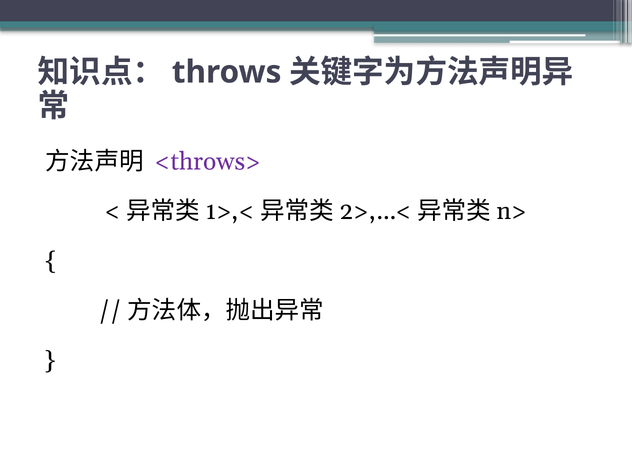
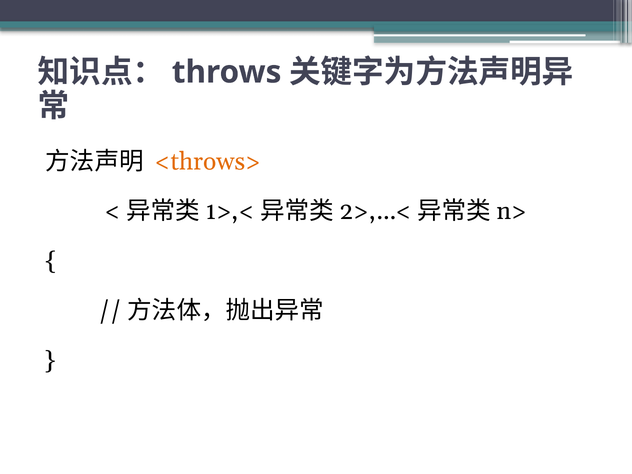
<throws> colour: purple -> orange (208, 162)
